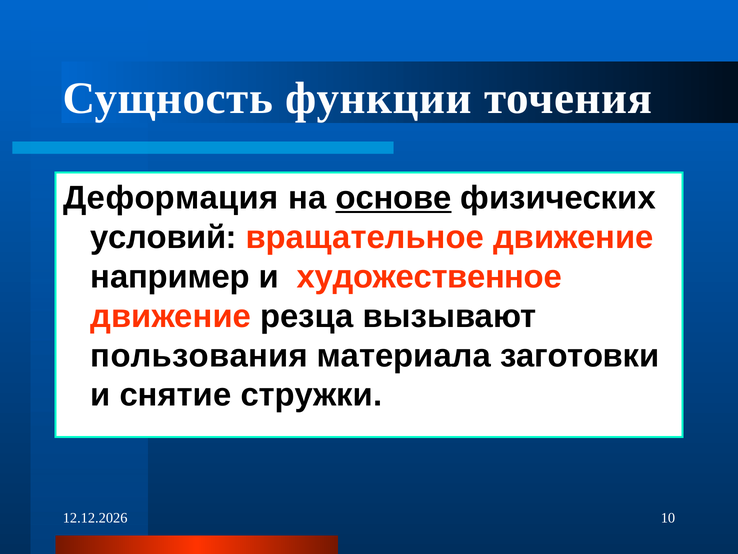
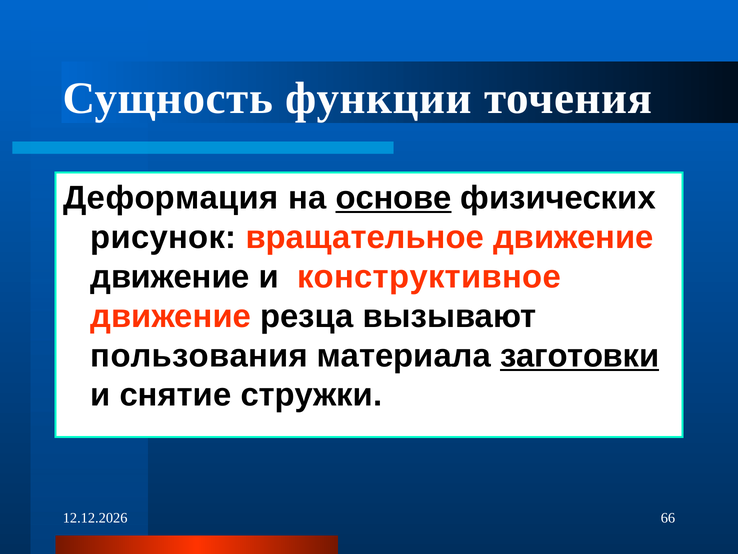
условий: условий -> рисунок (163, 237)
например: например -> движение (170, 277)
художественное: художественное -> конструктивное (429, 277)
заготовки underline: none -> present (580, 355)
10: 10 -> 66 (668, 518)
